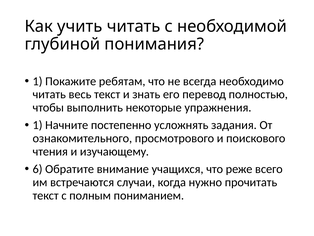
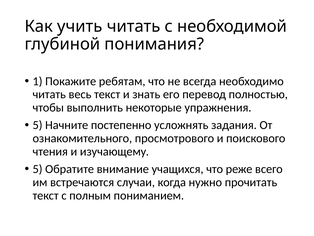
1: 1 -> 5 (38, 125)
6: 6 -> 5 (38, 169)
